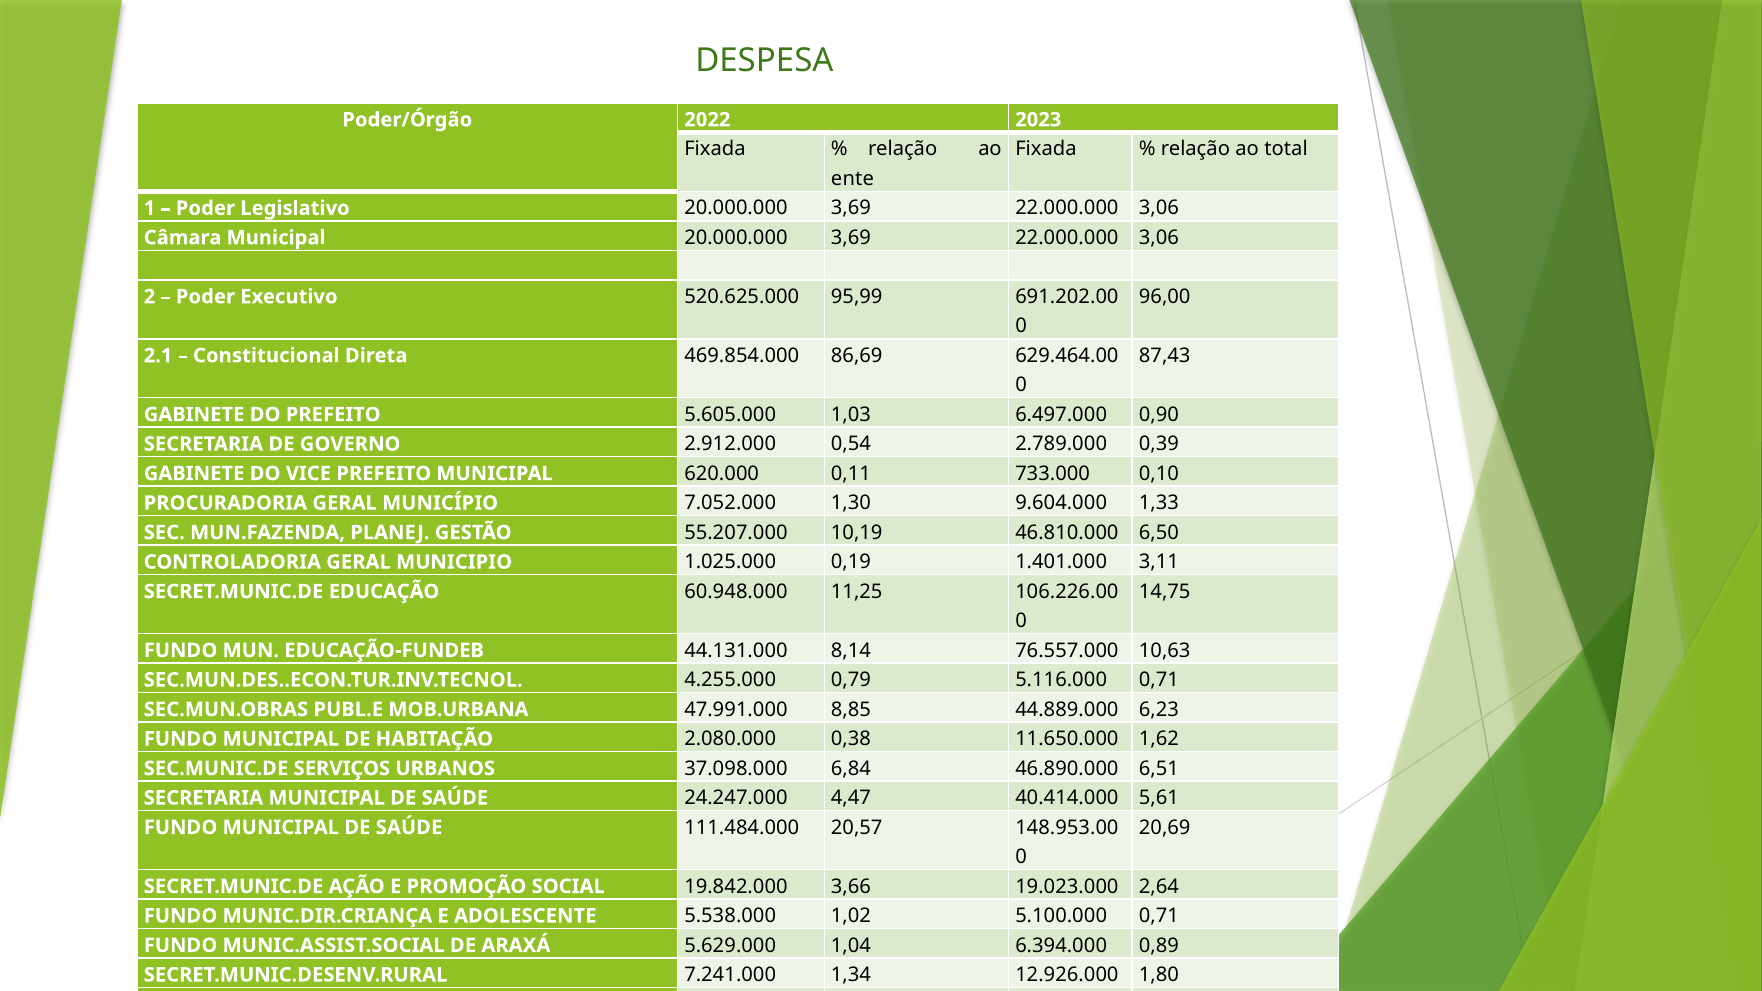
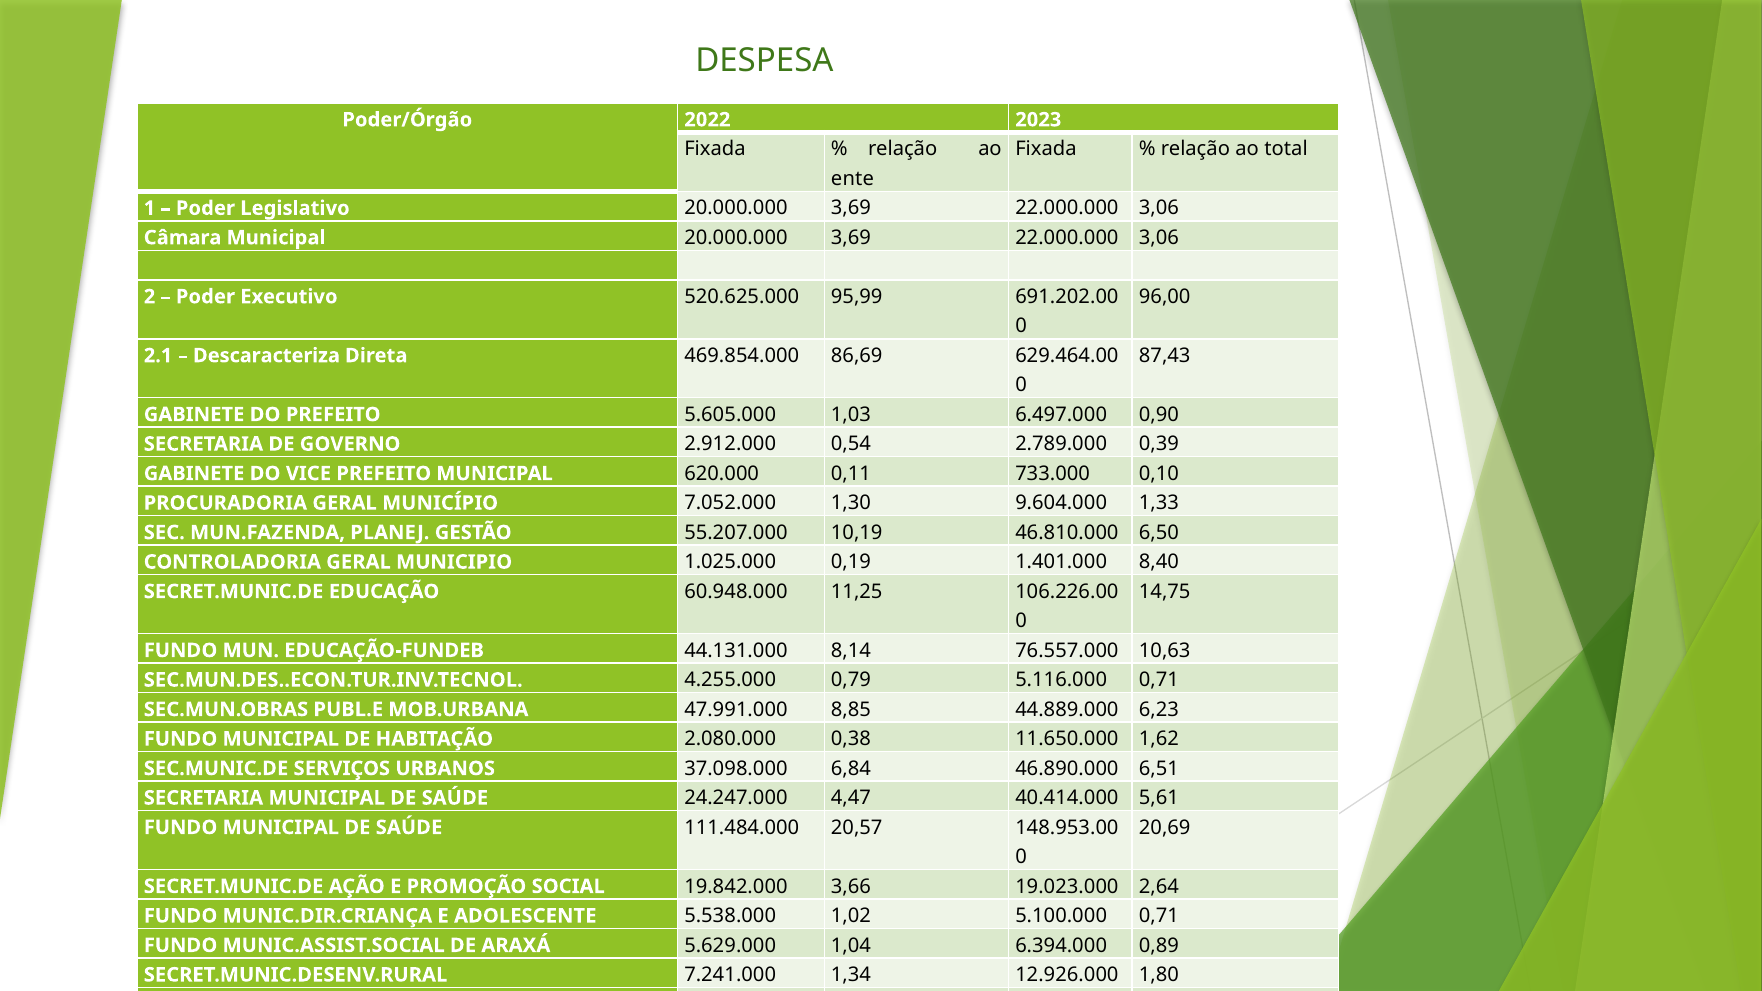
Constitucional: Constitucional -> Descaracteriza (266, 356)
3,11: 3,11 -> 8,40 (1159, 562)
